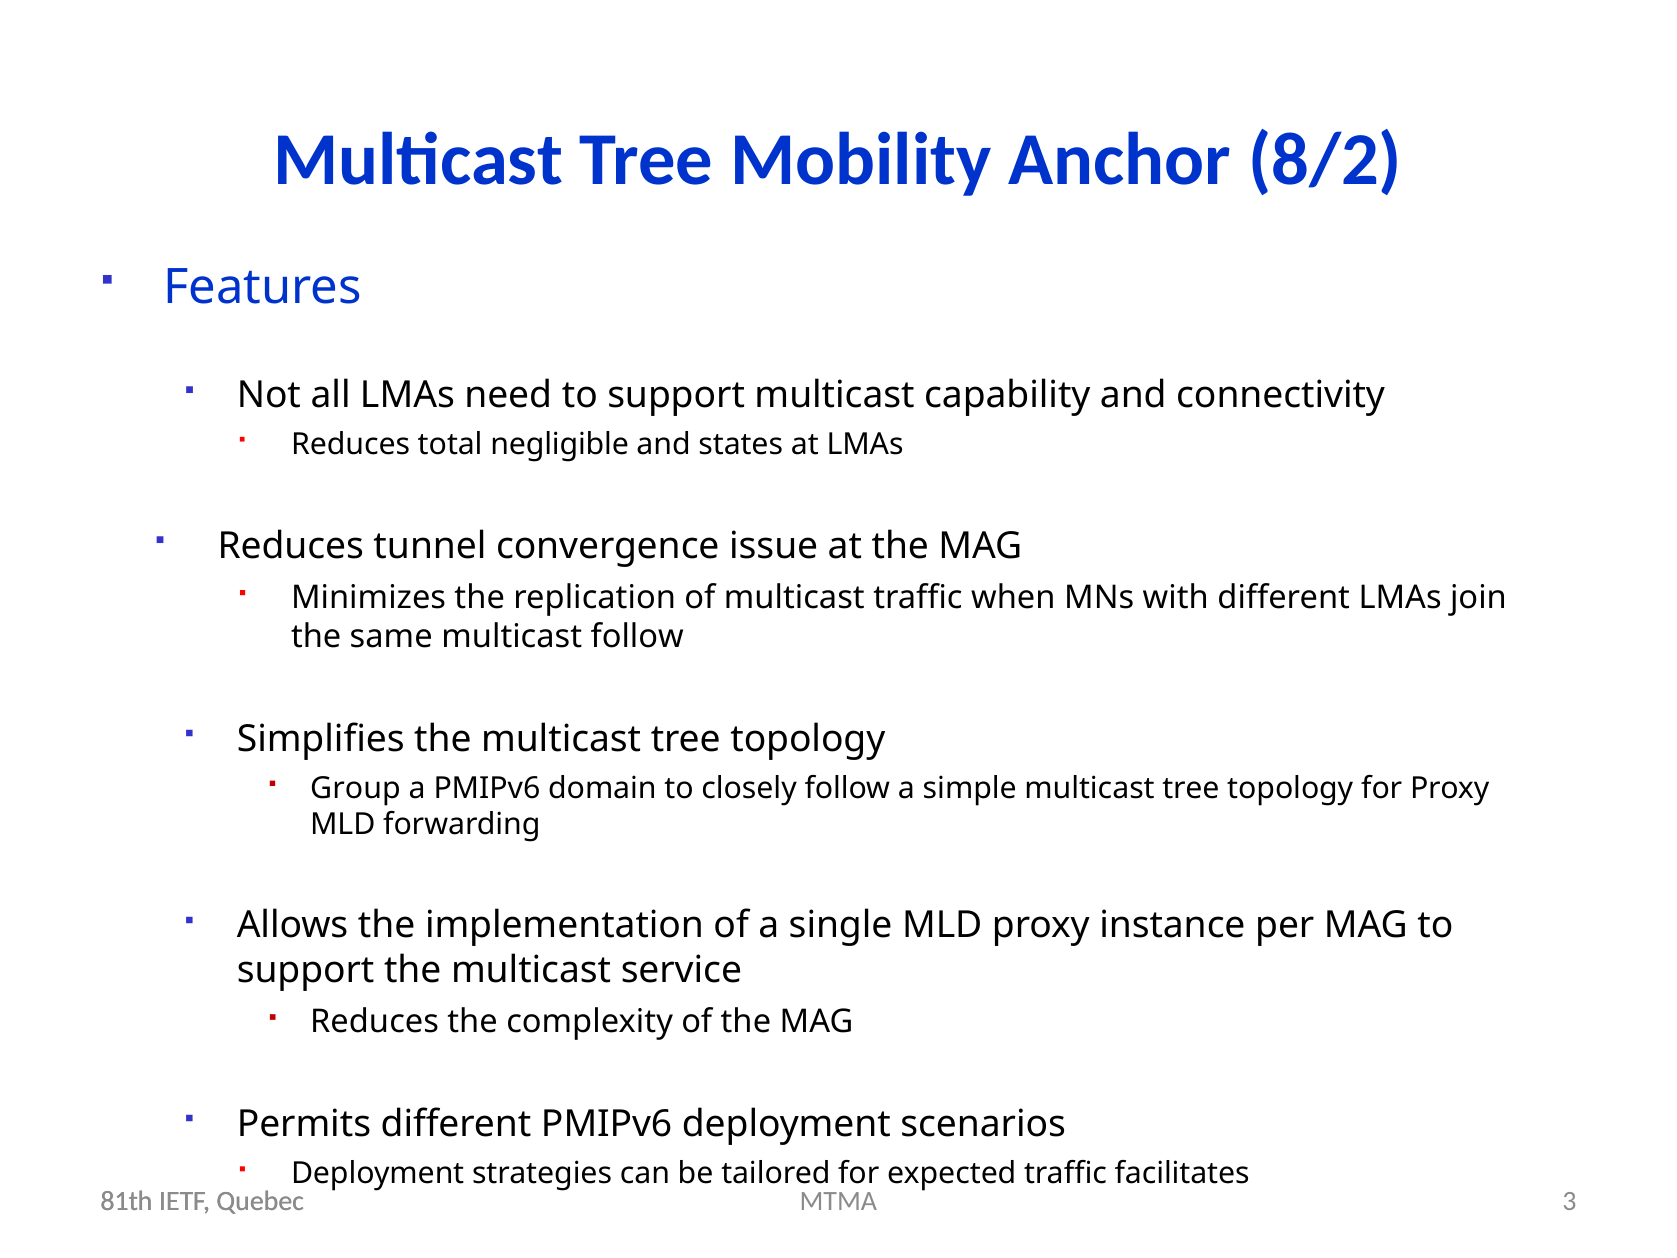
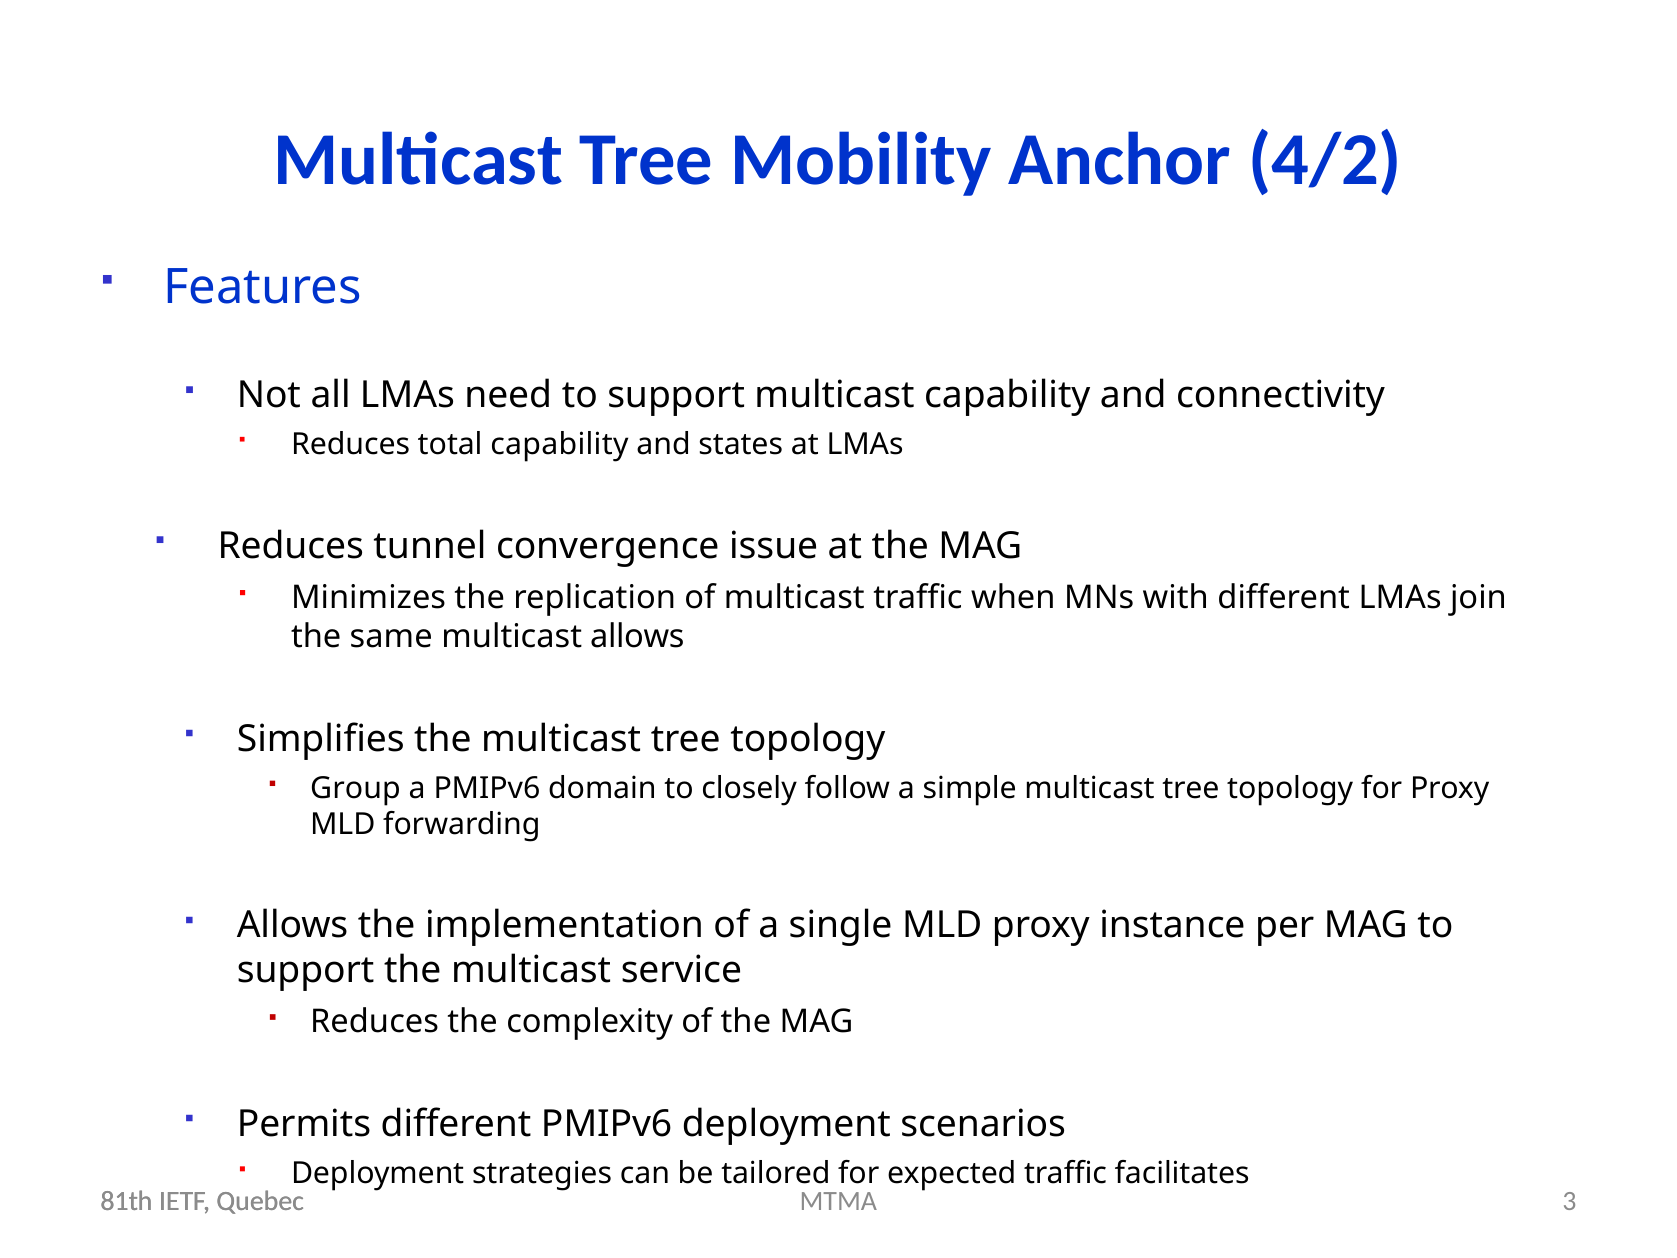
8/2: 8/2 -> 4/2 (1325, 160)
total negligible: negligible -> capability (559, 444)
multicast follow: follow -> allows (637, 636)
